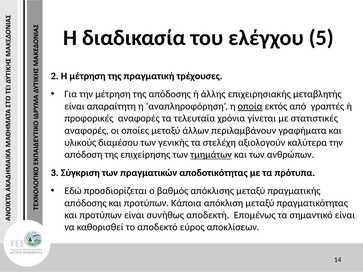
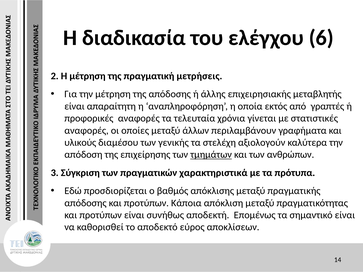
5: 5 -> 6 (321, 38)
τρέχουσες: τρέχουσες -> μετρήσεις (199, 76)
οποία underline: present -> none (250, 106)
αποδοτικότητας: αποδοτικότητας -> χαρακτηριστικά (213, 173)
